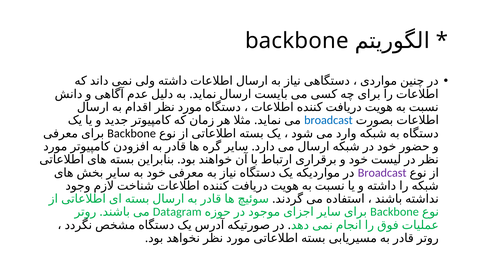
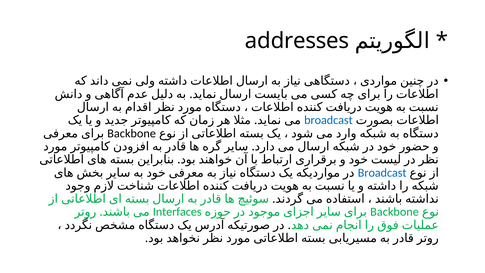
backbone: backbone -> addresses (297, 41)
Broadcast colour: purple -> blue (382, 173)
Datagram: Datagram -> Interfaces (177, 212)
